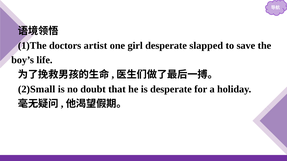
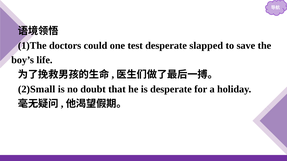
artist: artist -> could (95, 46)
girl: girl -> test (135, 46)
